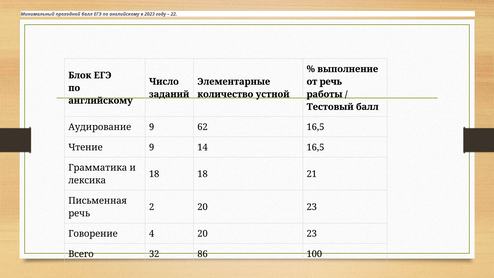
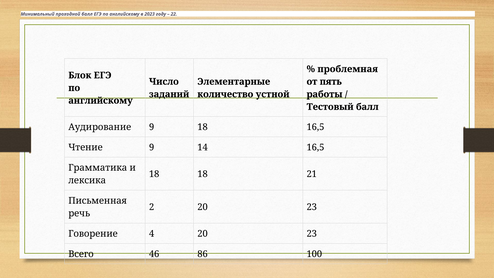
выполнение: выполнение -> проблемная (348, 69)
от речь: речь -> пять (331, 82)
9 62: 62 -> 18 (203, 127)
32: 32 -> 46 (154, 254)
